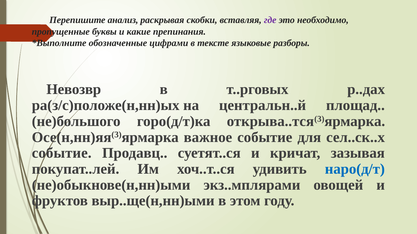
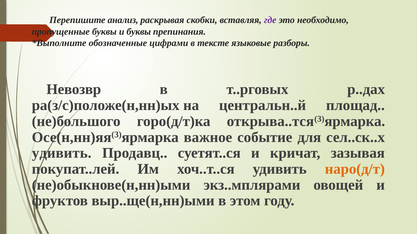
и какие: какие -> буквы (139, 32)
событие: событие -> удивить (62, 153)
наро(д/т colour: blue -> orange (355, 169)
